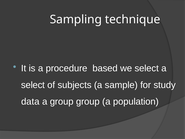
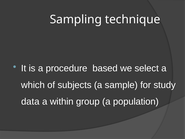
select: select -> which (33, 85)
a group: group -> within (62, 101)
